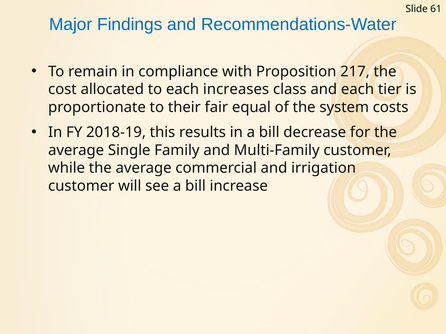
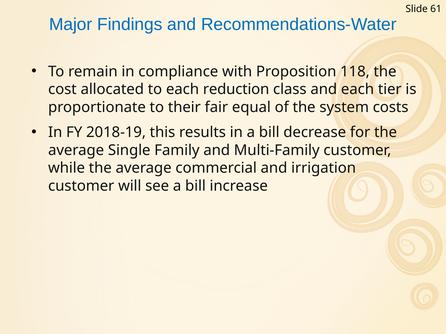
217: 217 -> 118 (355, 72)
increases: increases -> reduction (236, 89)
